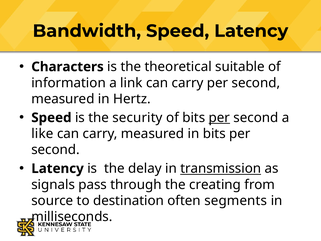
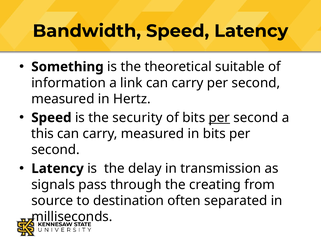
Characters: Characters -> Something (67, 67)
like: like -> this (43, 134)
transmission underline: present -> none (221, 168)
segments: segments -> separated (236, 200)
